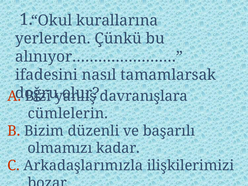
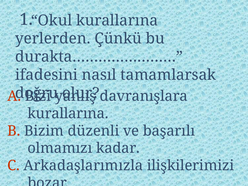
alınıyor……………………: alınıyor…………………… -> durakta…………………… (99, 57)
cümlelerin: cümlelerin -> kurallarına (68, 113)
